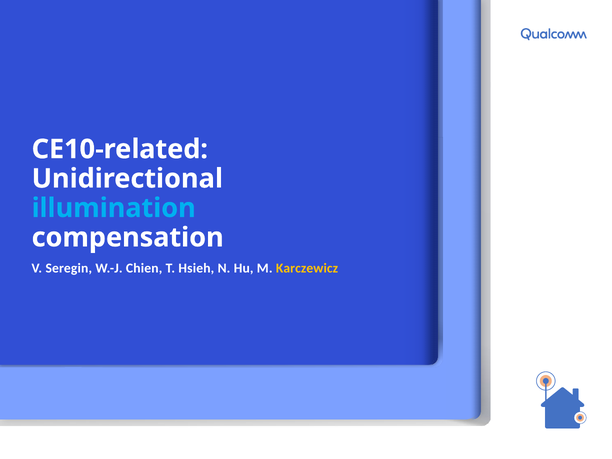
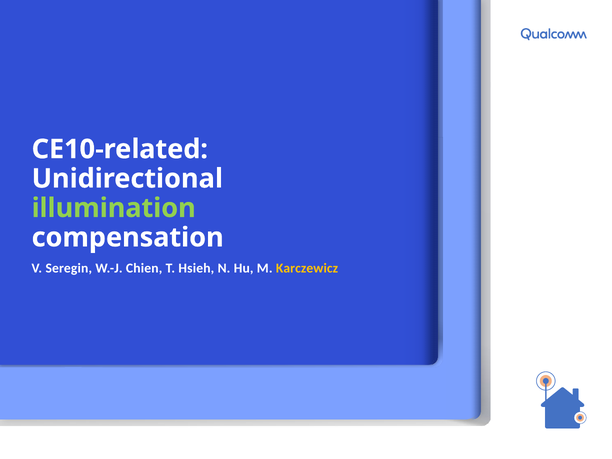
illumination colour: light blue -> light green (114, 208)
